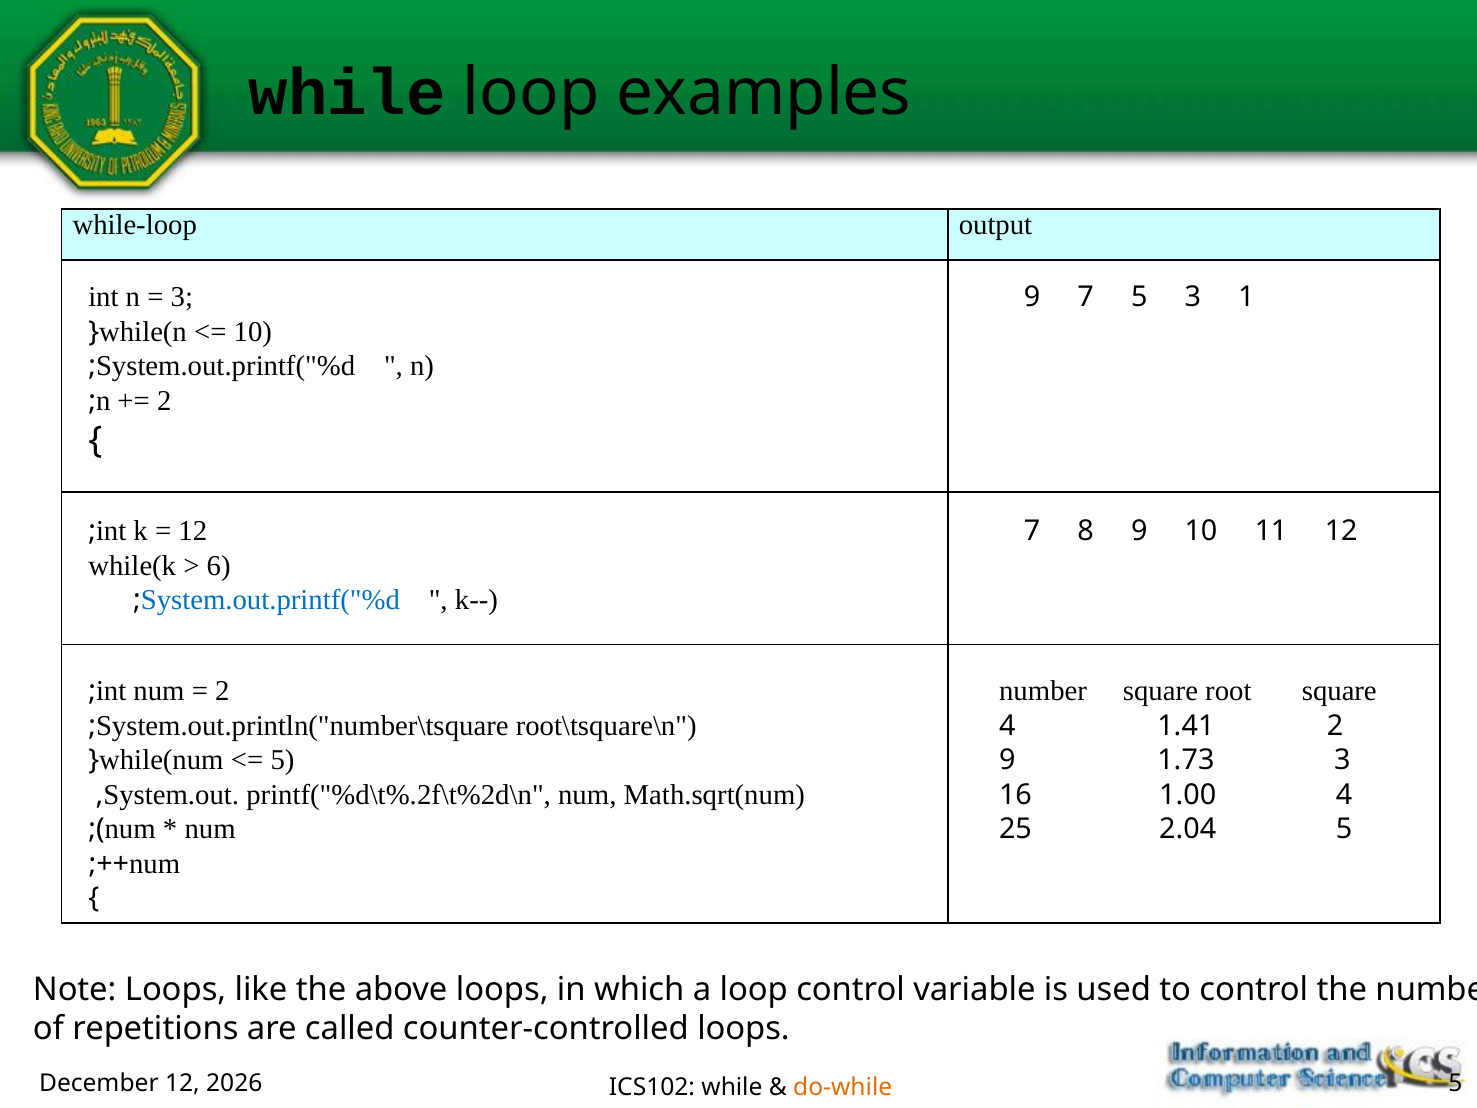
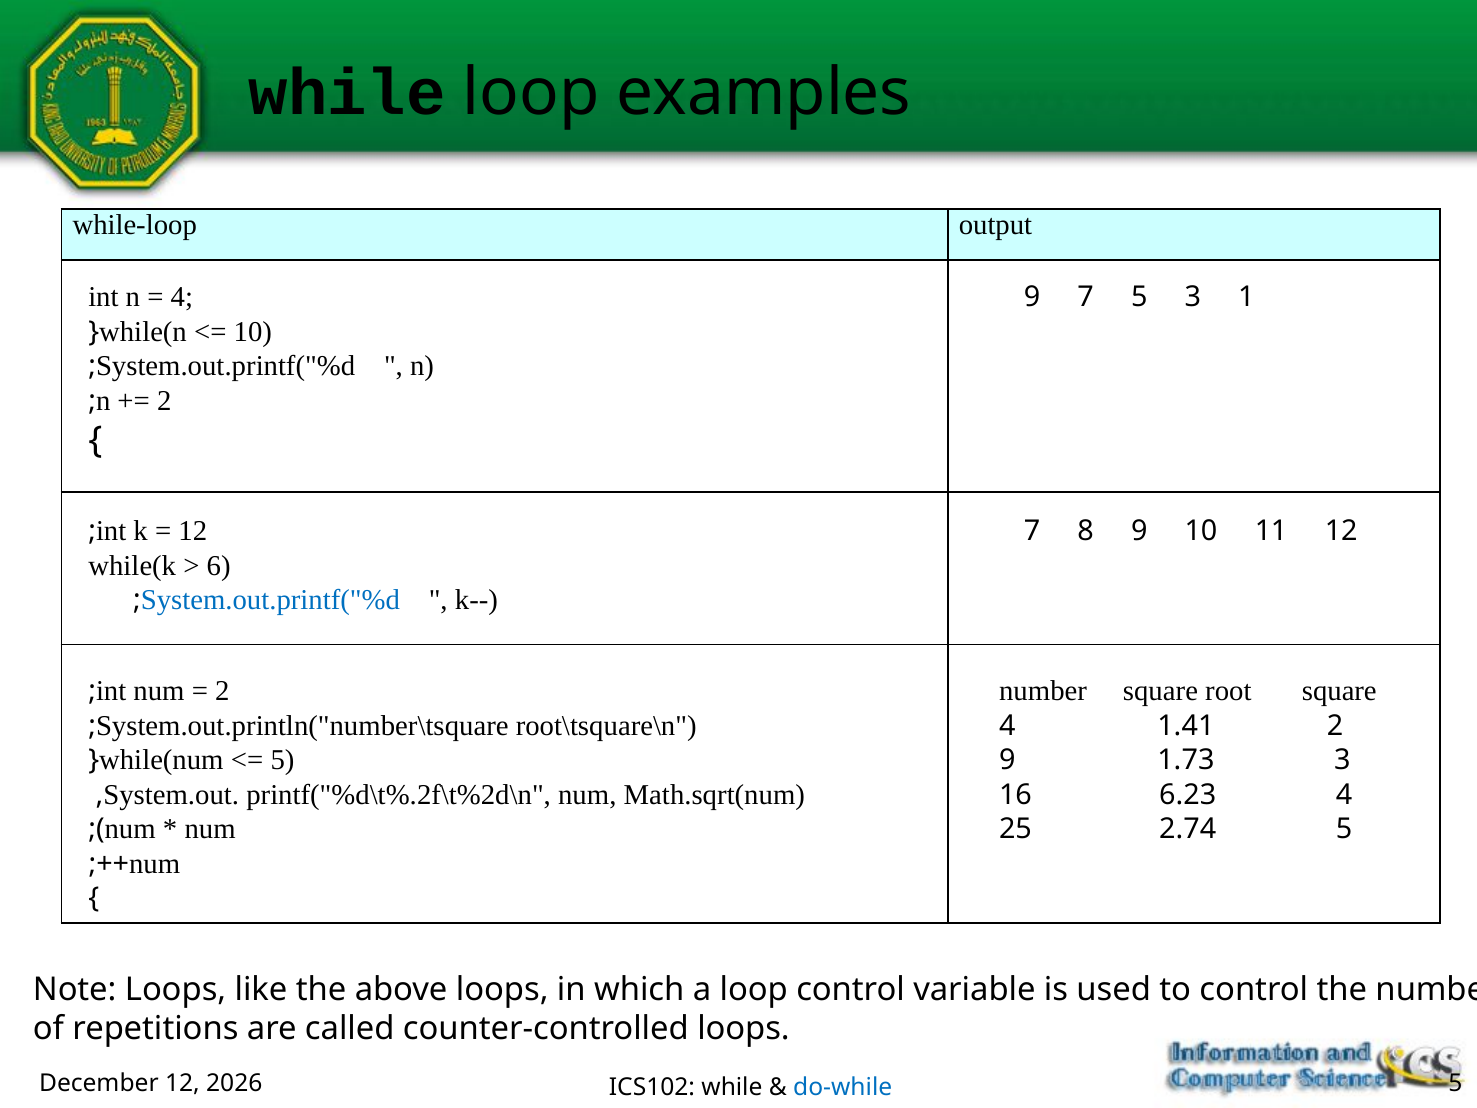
3: 3 -> 4 (182, 297)
1.00: 1.00 -> 6.23 (1188, 795)
2.04: 2.04 -> 2.74 (1188, 829)
do-while colour: orange -> blue (843, 1087)
